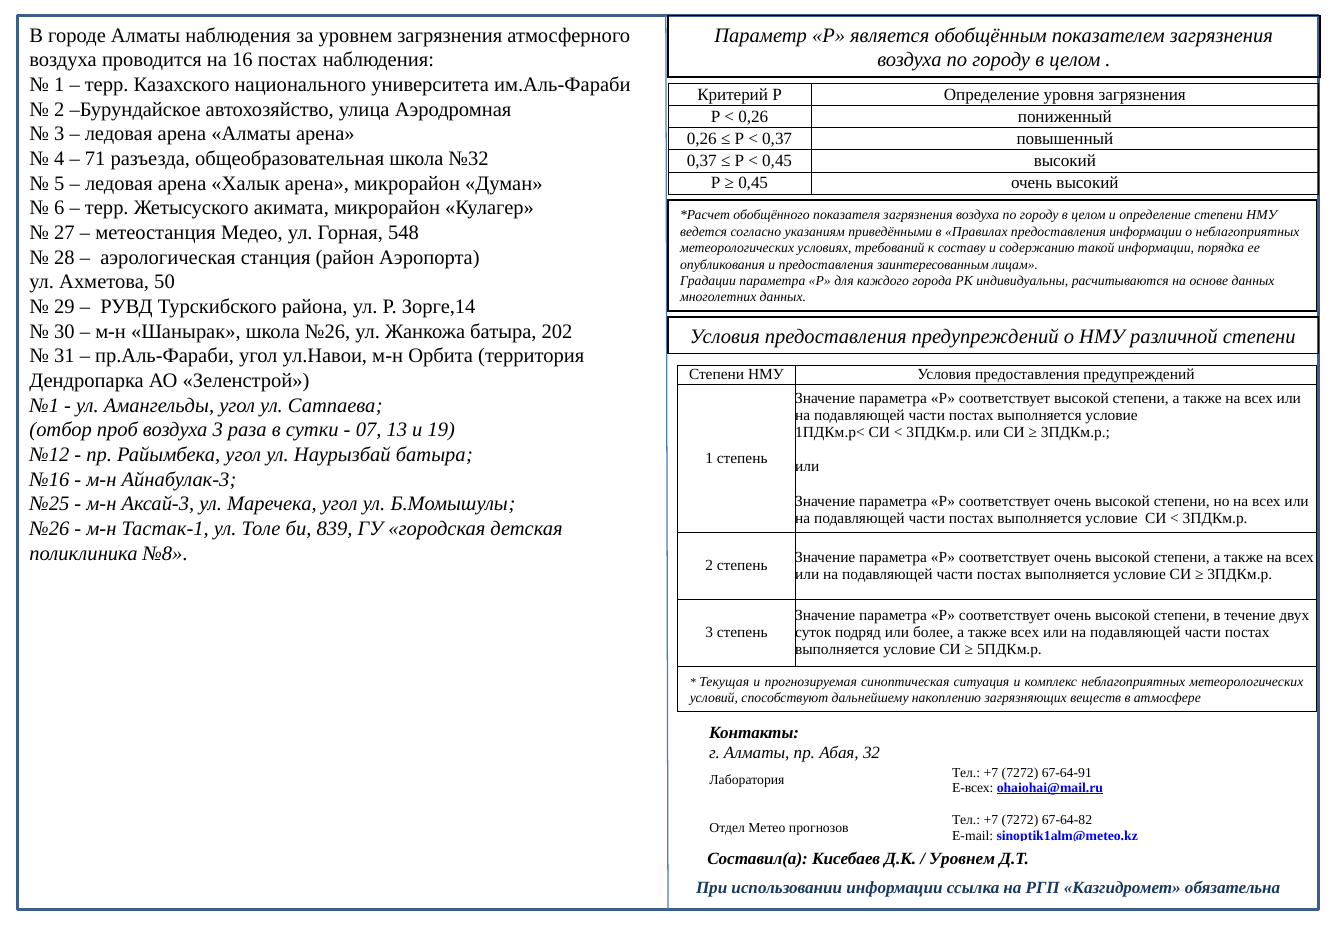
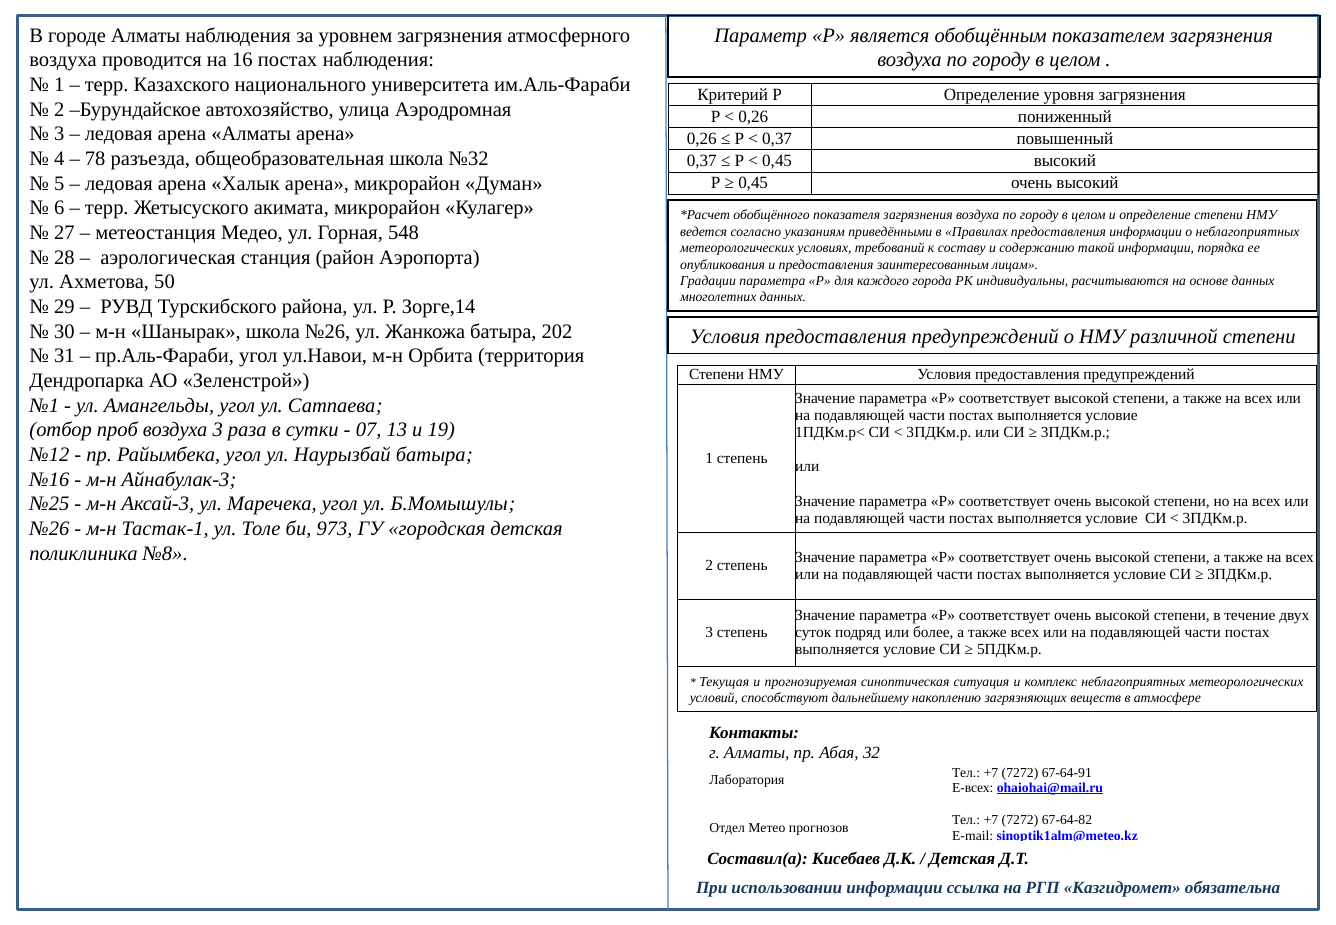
71: 71 -> 78 (95, 159)
839: 839 -> 973 (335, 529)
Уровнем: Уровнем -> Детская (962, 859)
